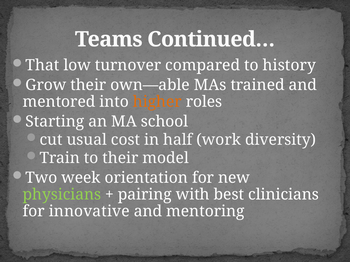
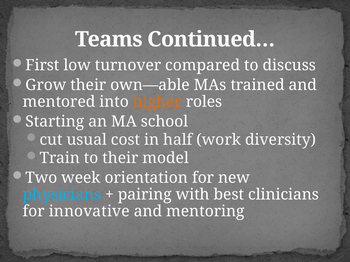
That: That -> First (42, 65)
history: history -> discuss (289, 65)
physicians colour: light green -> light blue (62, 195)
